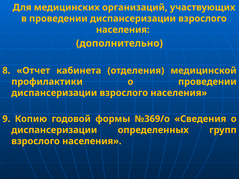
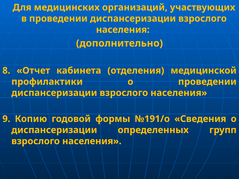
№369/о: №369/о -> №191/о (152, 119)
